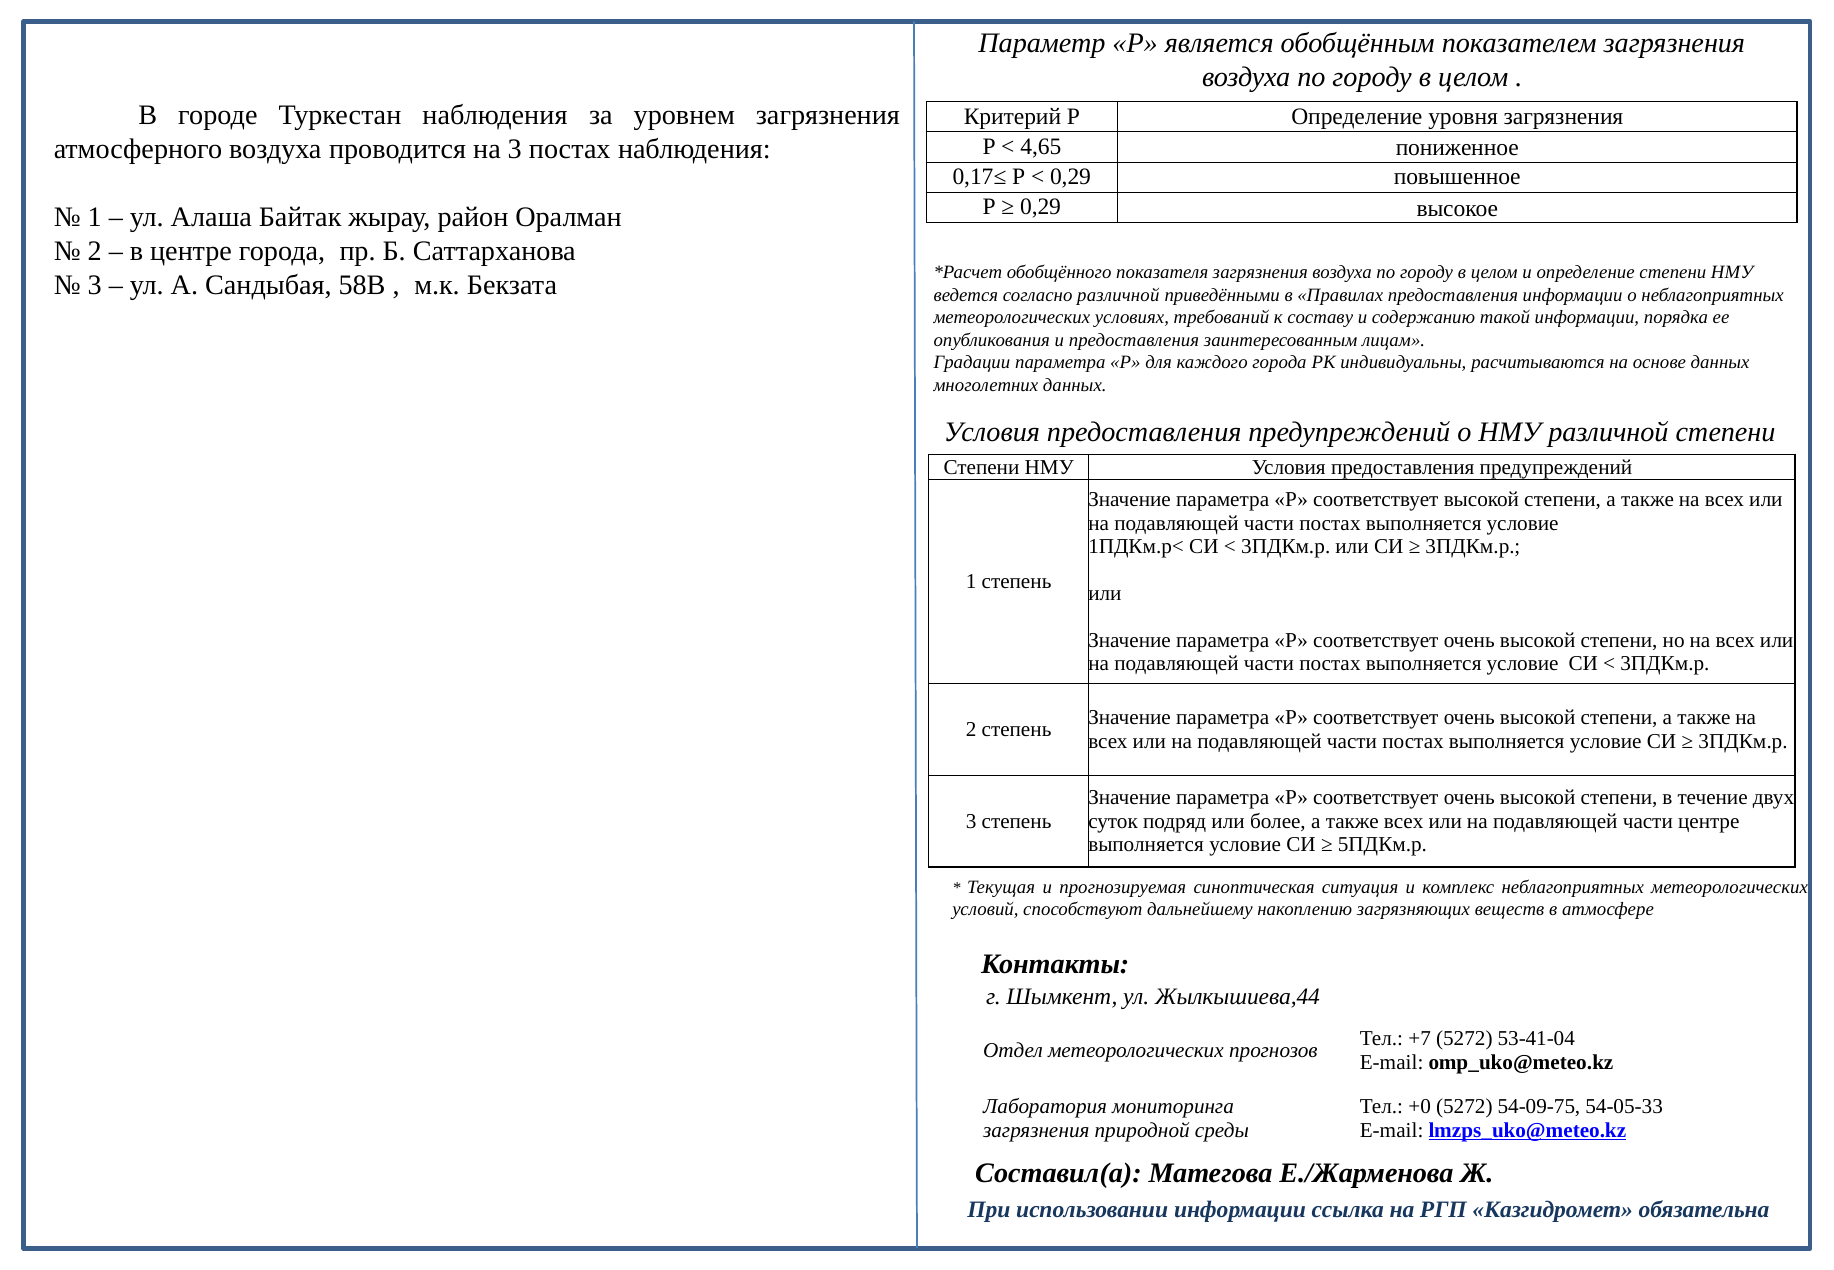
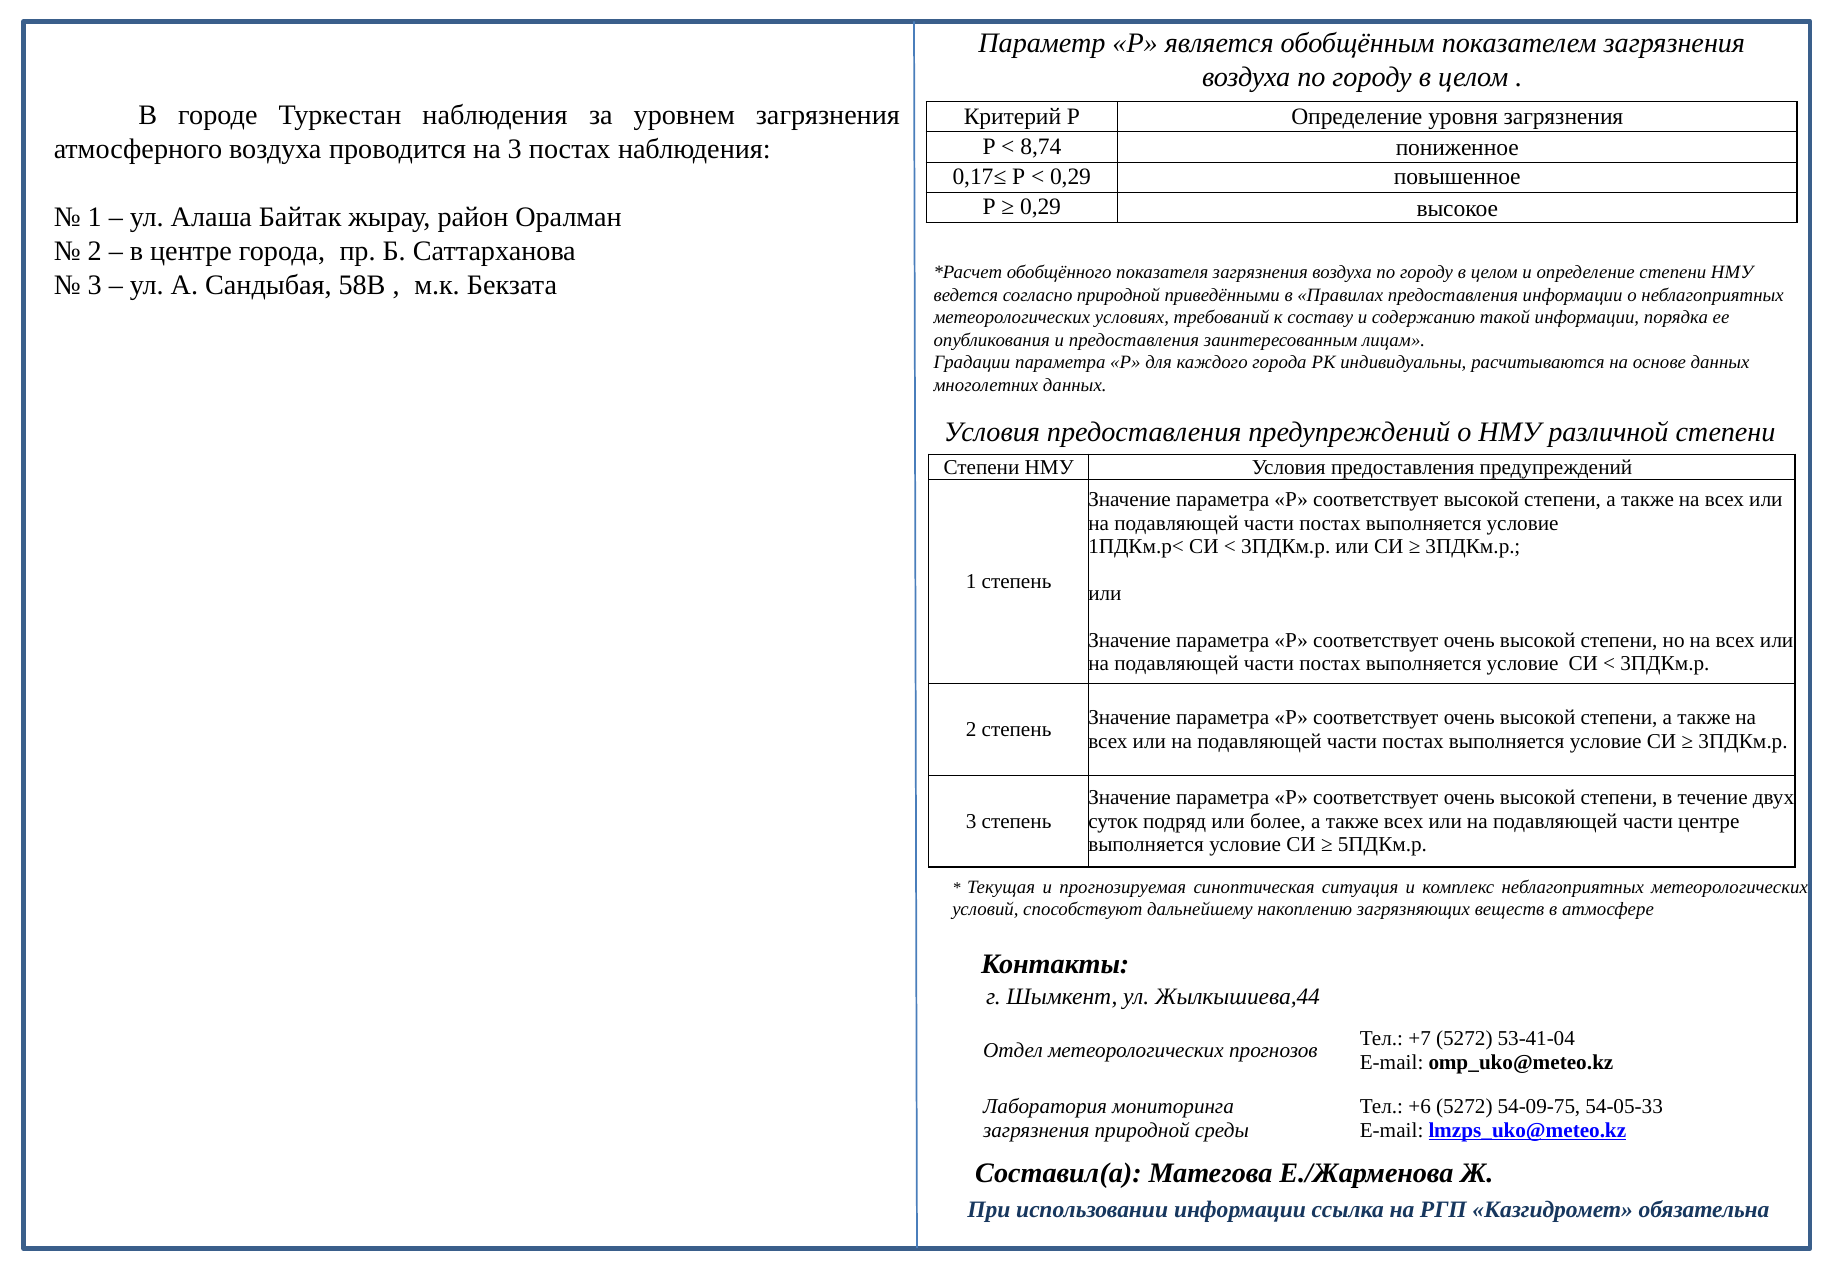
4,65: 4,65 -> 8,74 (1041, 147)
согласно различной: различной -> природной (1119, 295)
+0: +0 -> +6 (1420, 1106)
